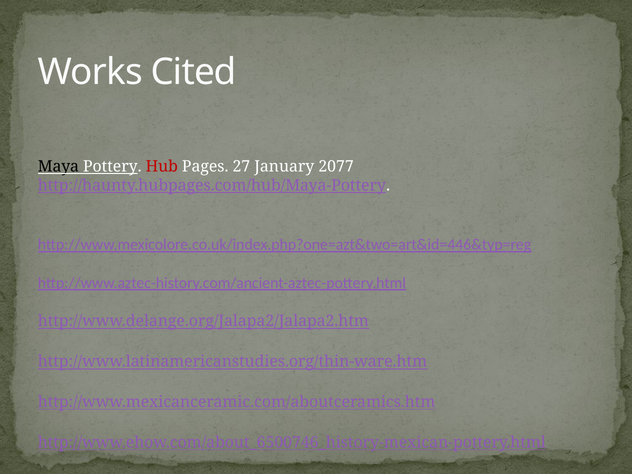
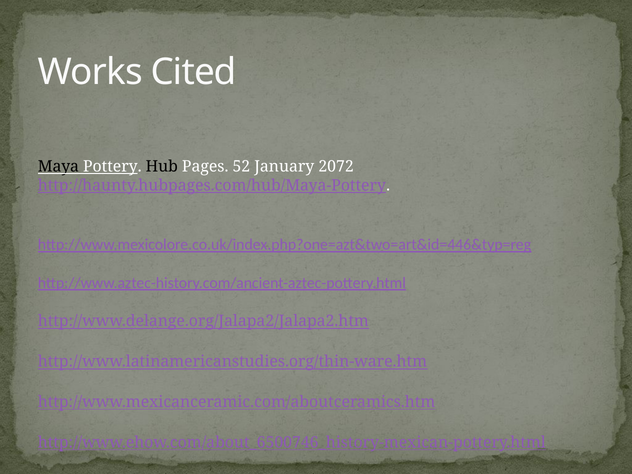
Hub colour: red -> black (162, 166)
27: 27 -> 52 (241, 166)
2077: 2077 -> 2072 (336, 166)
